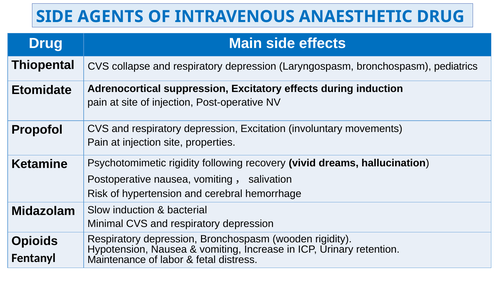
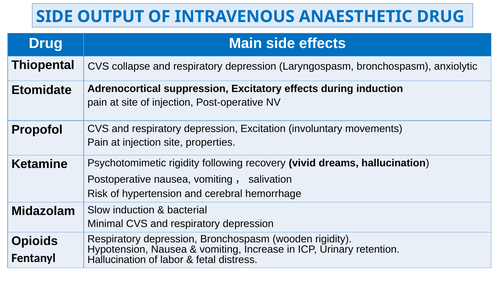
AGENTS: AGENTS -> OUTPUT (111, 17)
pediatrics: pediatrics -> anxiolytic (456, 66)
Maintenance: Maintenance -> Hallucination (117, 260)
